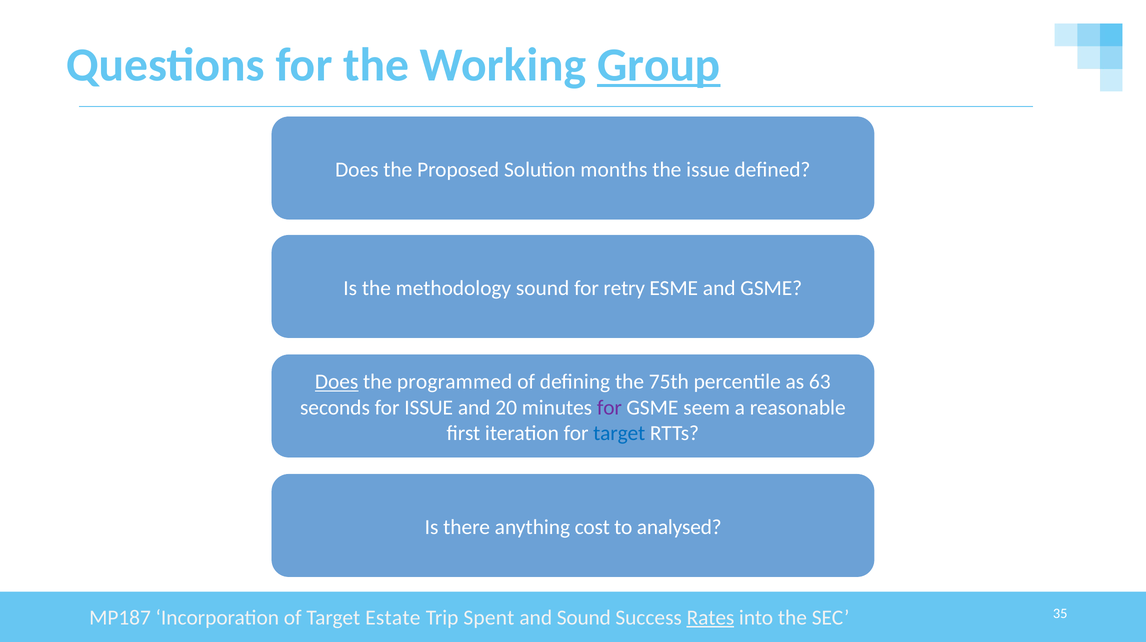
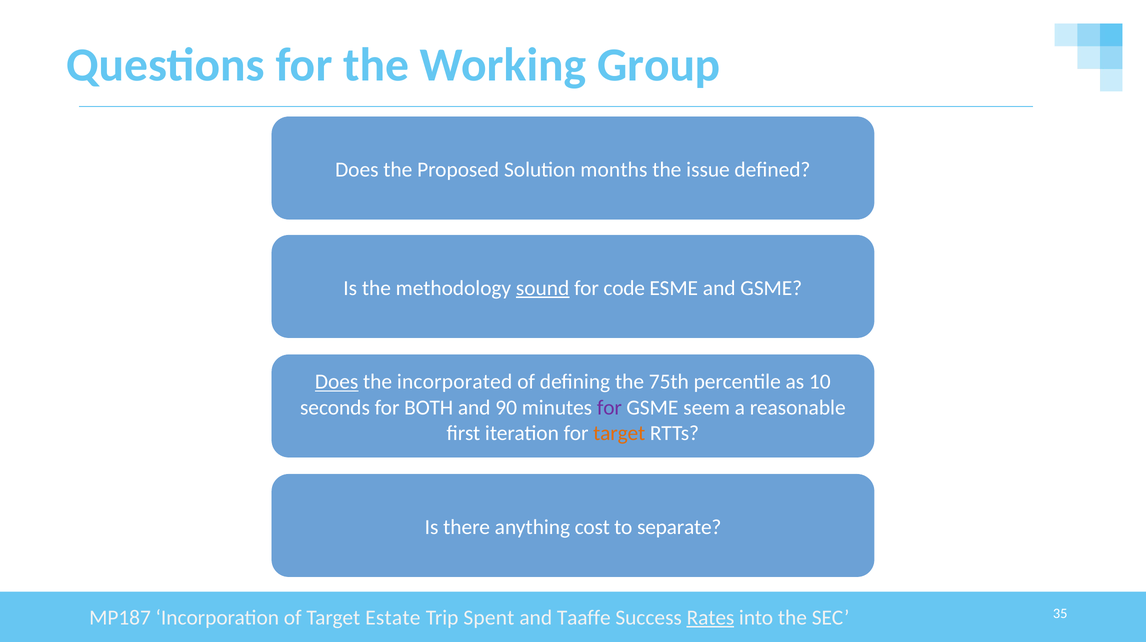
Group underline: present -> none (659, 65)
sound underline: none -> present (543, 288)
retry: retry -> code (624, 288)
programmed: programmed -> incorporated (455, 382)
63: 63 -> 10 (820, 382)
for ISSUE: ISSUE -> BOTH (429, 408)
20: 20 -> 90 (506, 408)
target colour: blue -> orange (619, 433)
analysed: analysed -> separate (679, 527)
and Sound: Sound -> Taaffe (584, 618)
